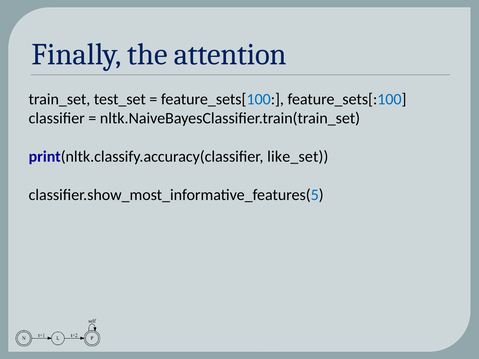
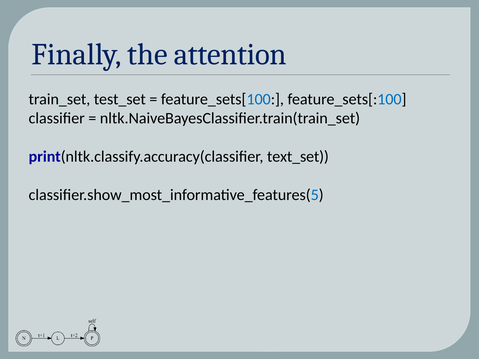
like_set: like_set -> text_set (298, 157)
